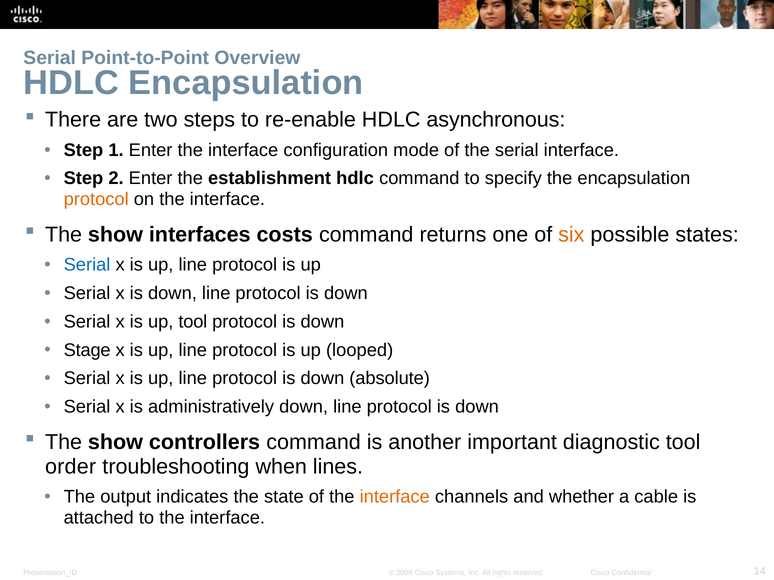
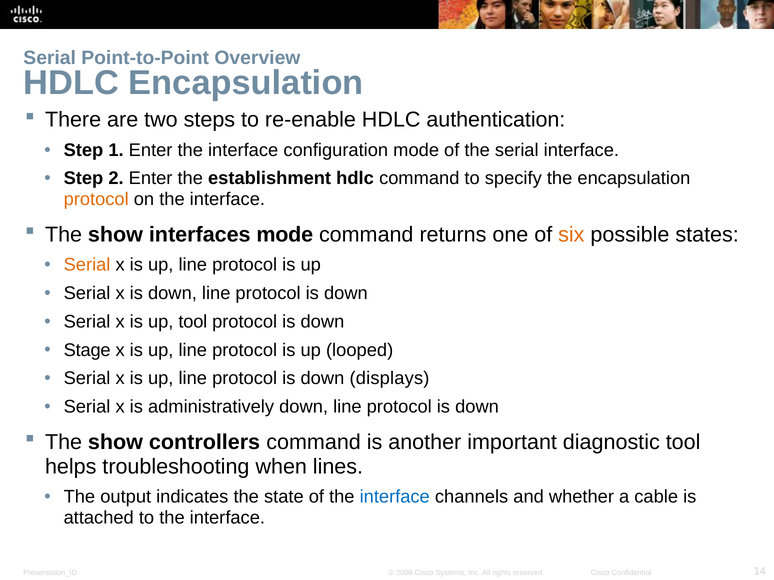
asynchronous: asynchronous -> authentication (496, 120)
interfaces costs: costs -> mode (285, 235)
Serial colour: blue -> orange (87, 265)
absolute: absolute -> displays (389, 379)
order: order -> helps (71, 467)
interface colour: orange -> blue (395, 497)
